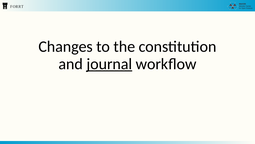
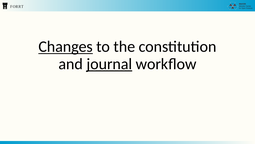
Changes underline: none -> present (66, 47)
